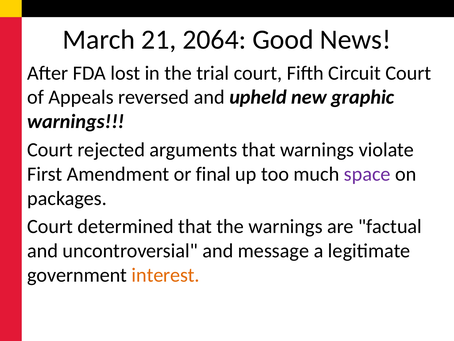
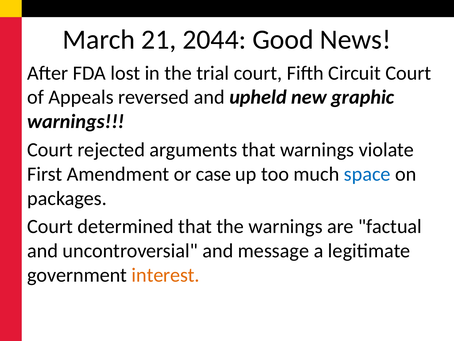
2064: 2064 -> 2044 (214, 40)
final: final -> case (213, 174)
space colour: purple -> blue (367, 174)
